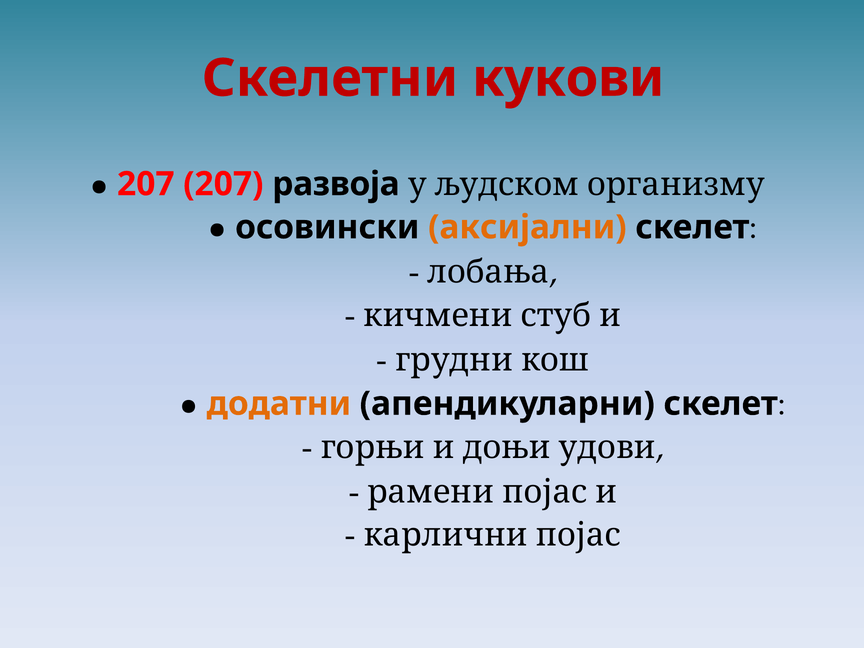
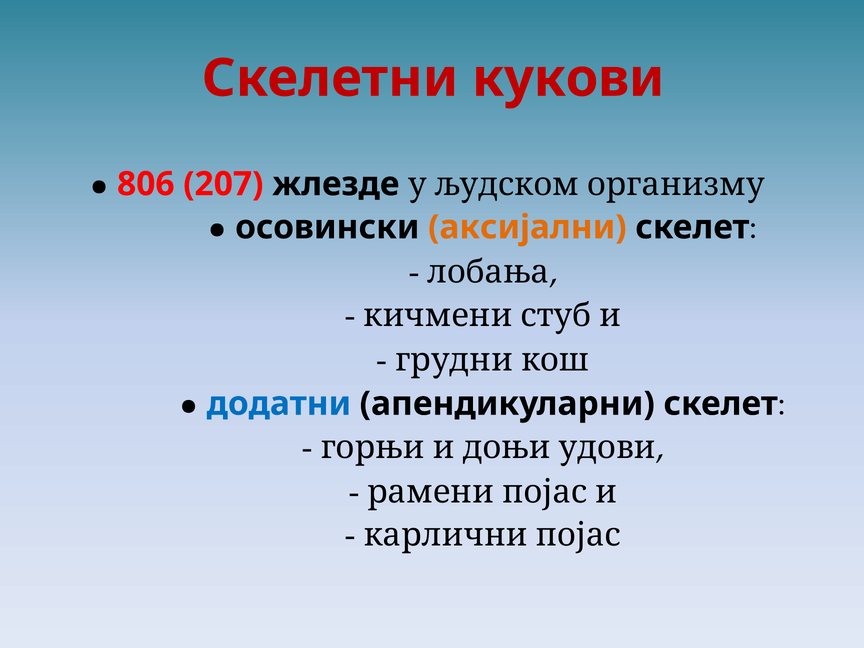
207: 207 -> 806 (146, 184)
развоја: развоја -> жлезде (336, 184)
додатни colour: orange -> blue (279, 404)
